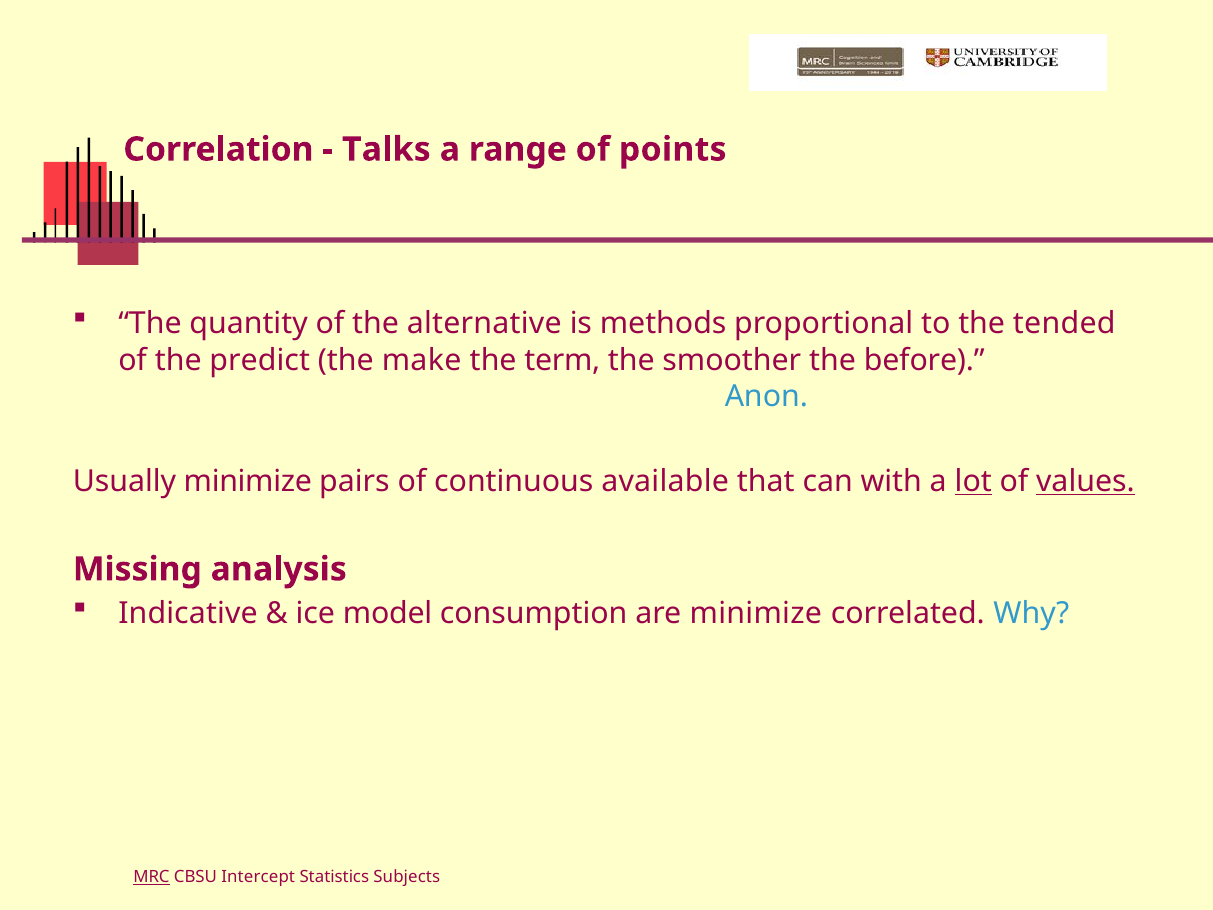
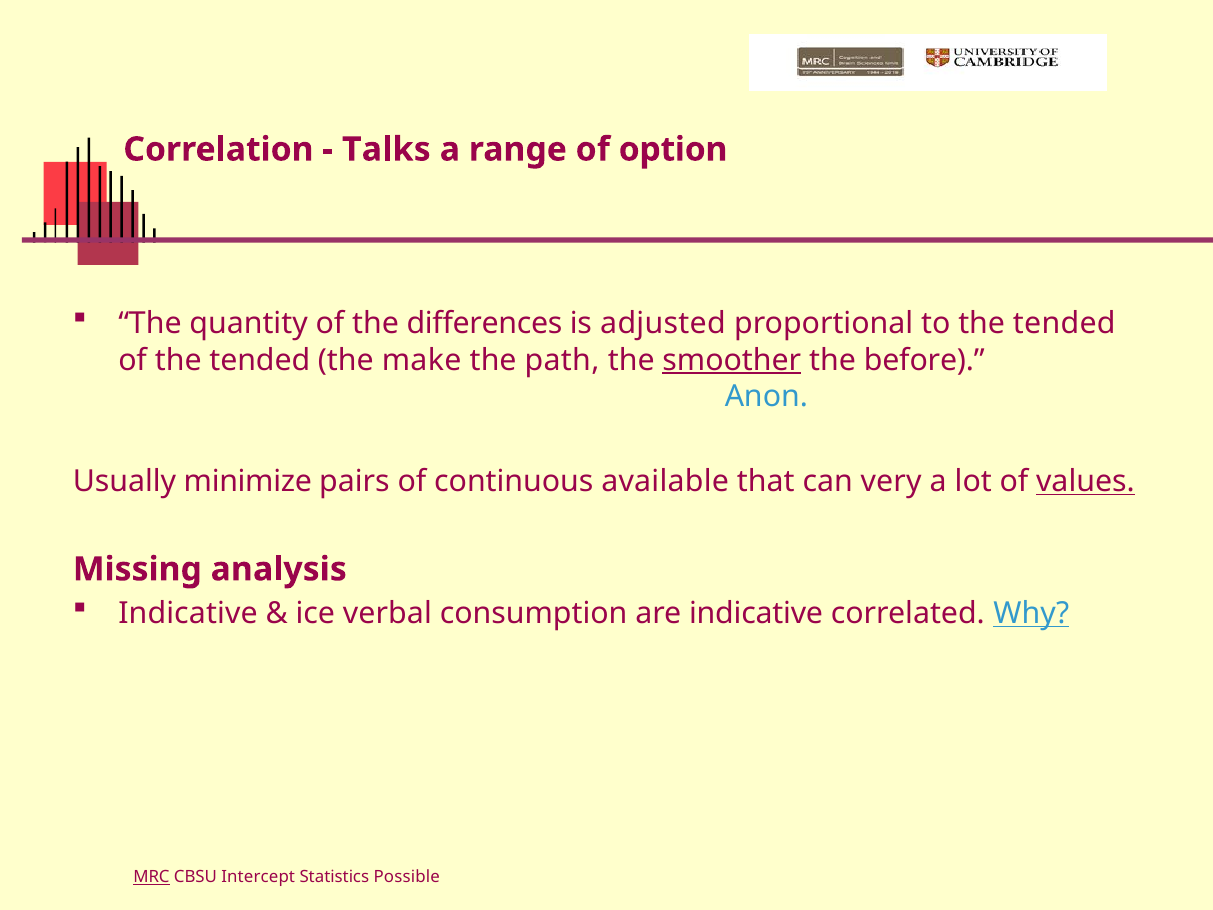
points: points -> option (673, 149)
alternative: alternative -> differences (484, 324)
methods: methods -> adjusted (663, 324)
of the predict: predict -> tended (260, 360)
term: term -> path (562, 360)
smoother underline: none -> present (732, 360)
with: with -> very (891, 481)
lot underline: present -> none (973, 481)
model: model -> verbal (387, 613)
are minimize: minimize -> indicative (756, 613)
Why underline: none -> present (1031, 613)
Subjects: Subjects -> Possible (407, 877)
